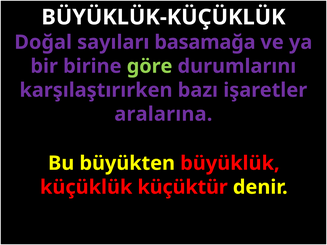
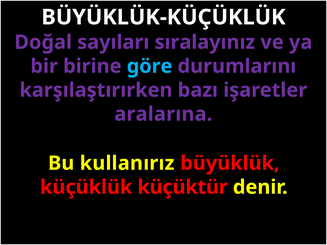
basamağa: basamağa -> sıralayınız (205, 42)
göre colour: light green -> light blue (150, 66)
büyükten: büyükten -> kullanırız (127, 163)
